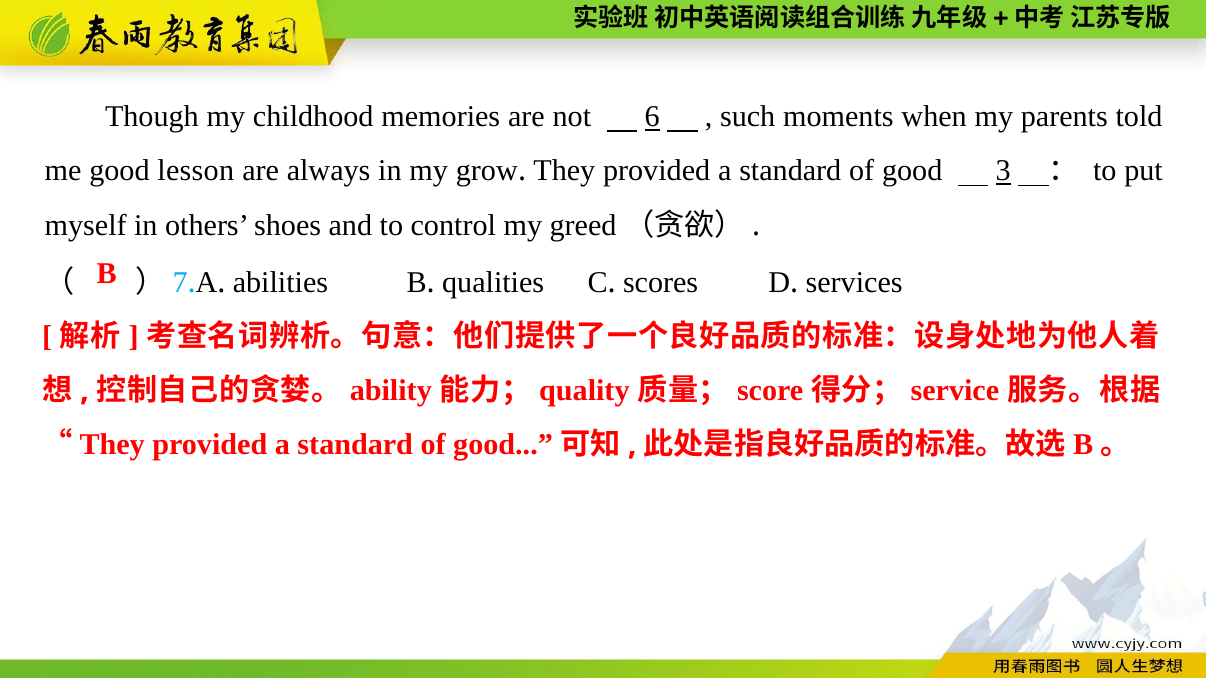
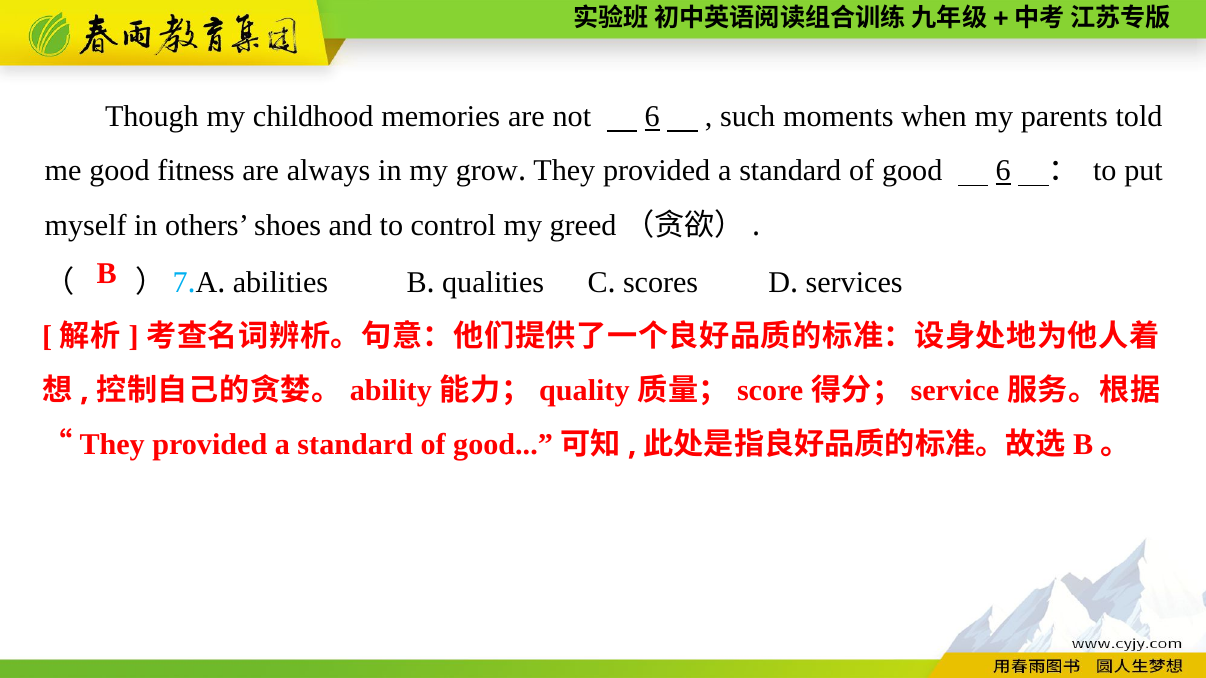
lesson: lesson -> fitness (196, 171)
good 3: 3 -> 6 (1003, 171)
